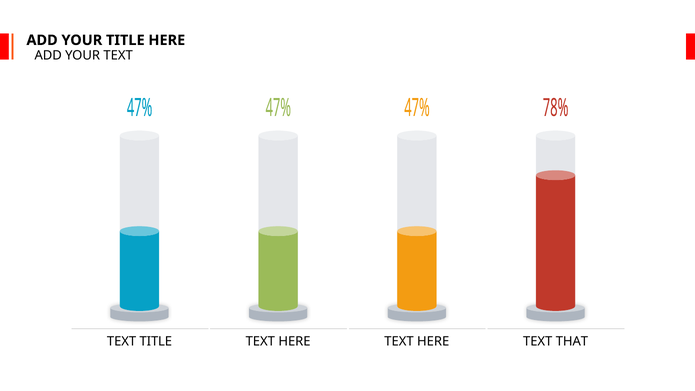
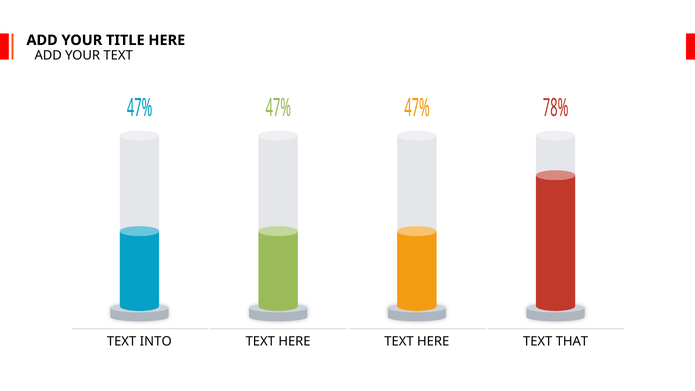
TEXT TITLE: TITLE -> INTO (156, 342)
